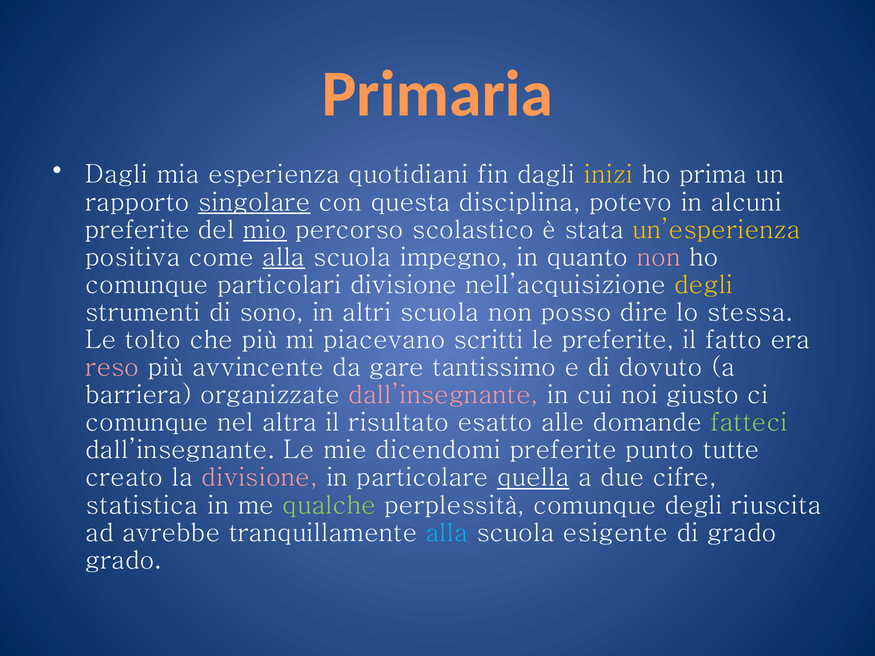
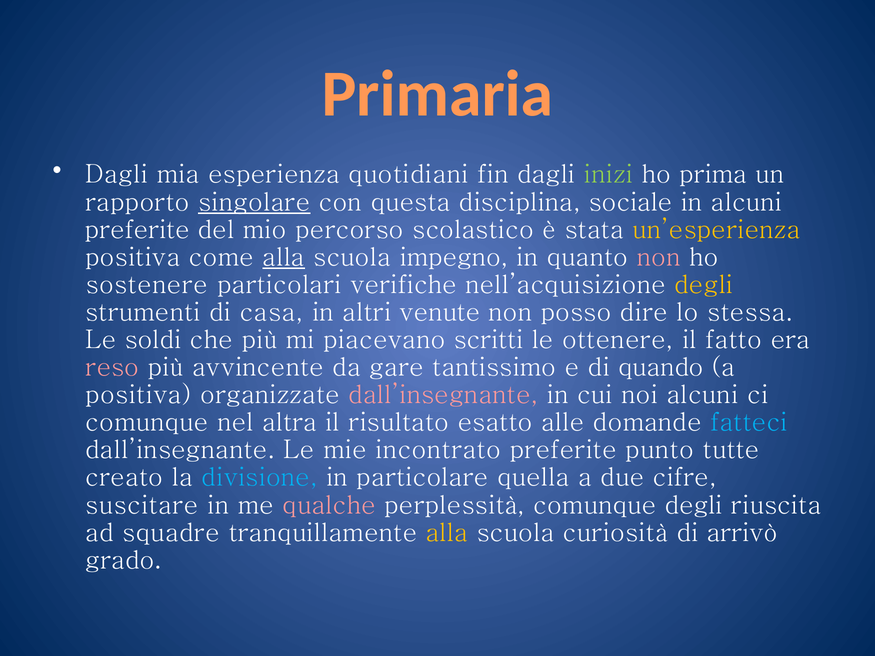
inizi colour: yellow -> light green (609, 175)
potevo: potevo -> sociale (631, 202)
mio underline: present -> none (265, 230)
comunque: comunque -> sostenere (147, 285)
particolari divisione: divisione -> verifiche (404, 285)
sono: sono -> casa (271, 312)
altri scuola: scuola -> venute (440, 312)
tolto: tolto -> soldi (153, 340)
le preferite: preferite -> ottenere (618, 340)
dovuto: dovuto -> quando (661, 368)
barriera: barriera -> positiva (138, 395)
noi giusto: giusto -> alcuni (703, 395)
fatteci colour: light green -> light blue (749, 423)
dicendomi: dicendomi -> incontrato (438, 450)
divisione colour: pink -> light blue (260, 478)
quella underline: present -> none (533, 478)
statistica: statistica -> suscitare (142, 505)
qualche colour: light green -> pink (329, 505)
avrebbe: avrebbe -> squadre (171, 533)
alla colour: light blue -> yellow (447, 533)
esigente: esigente -> curiosità (615, 533)
di grado: grado -> arrivò (742, 533)
